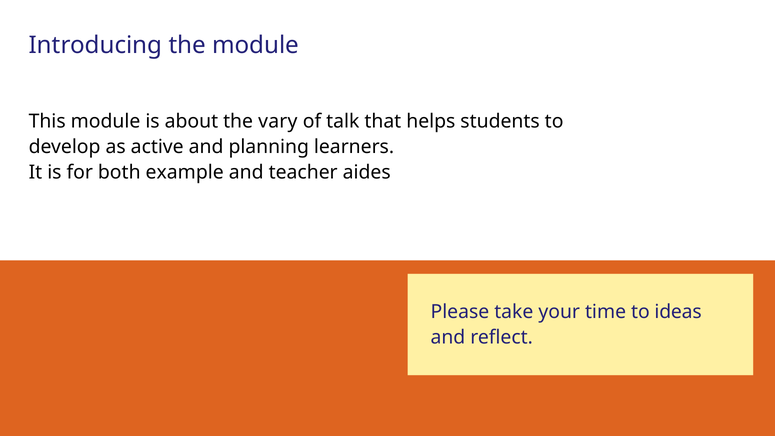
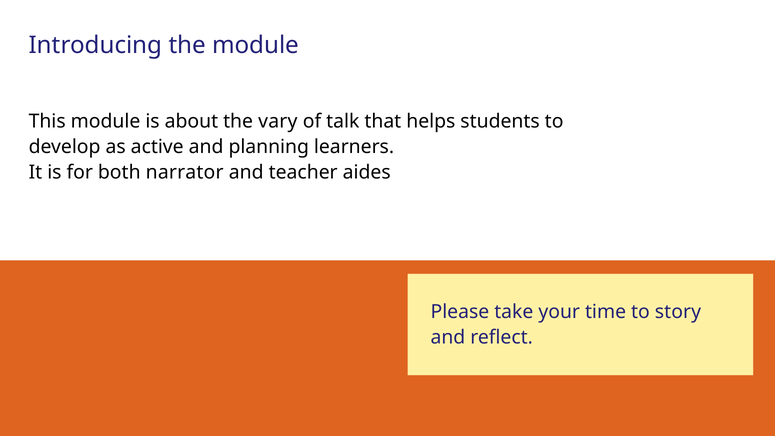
example: example -> narrator (185, 172)
ideas: ideas -> story (678, 312)
